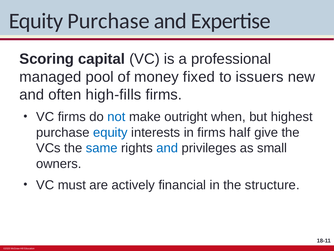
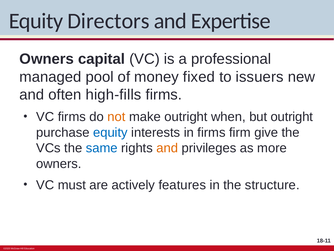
Equity Purchase: Purchase -> Directors (108, 21)
Scoring: Scoring -> Owners (47, 59)
not colour: blue -> orange (116, 117)
but highest: highest -> outright (292, 117)
half: half -> firm (240, 132)
and colour: blue -> orange (167, 148)
small: small -> more (272, 148)
financial: financial -> features (182, 185)
